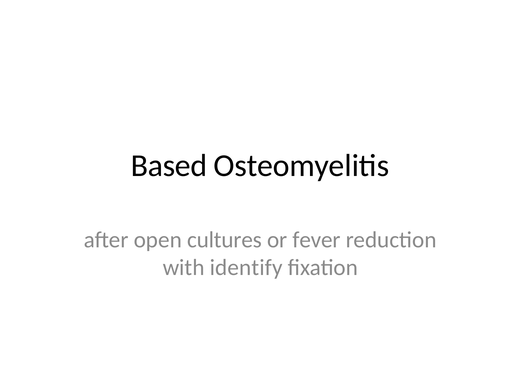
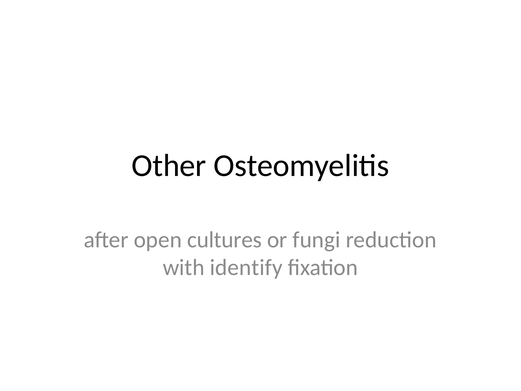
Based: Based -> Other (169, 165)
fever: fever -> fungi (317, 240)
